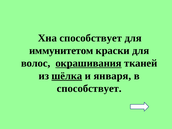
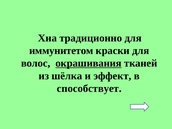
Хна способствует: способствует -> традиционно (91, 38)
шёлка underline: present -> none (67, 76)
января: января -> эффект (112, 76)
